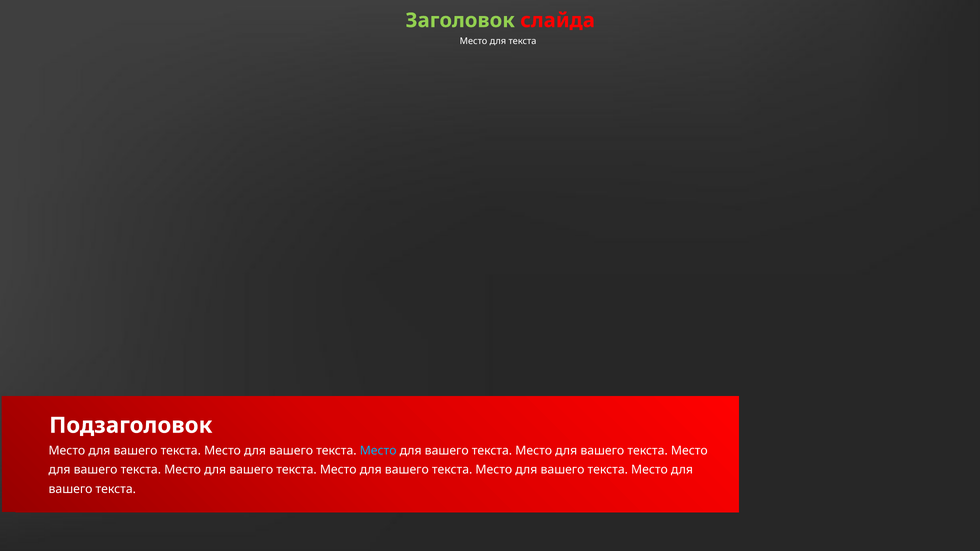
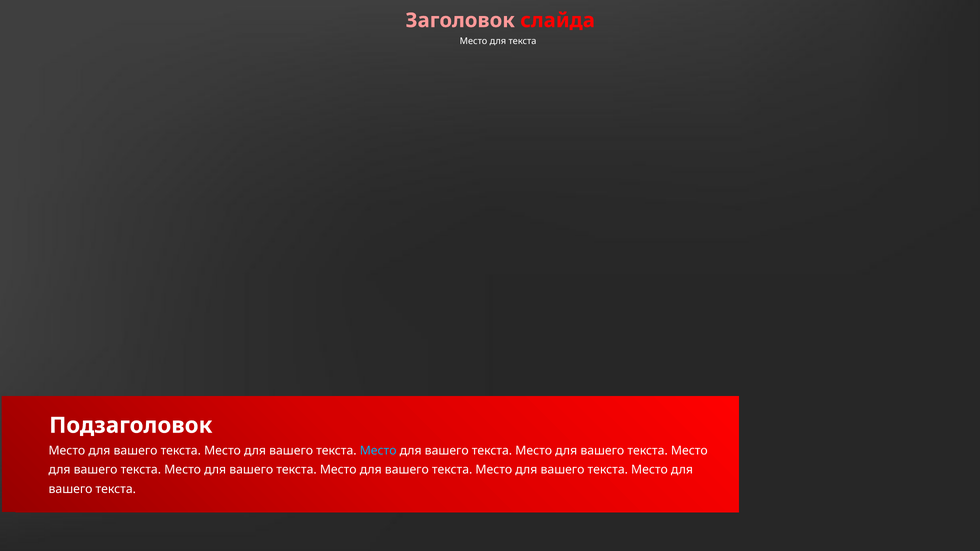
Заголовок colour: light green -> pink (460, 20)
